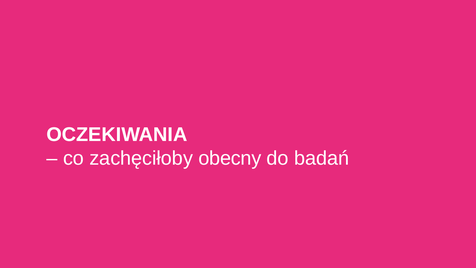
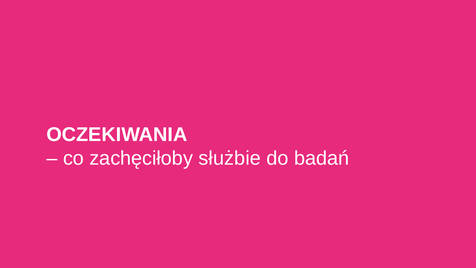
obecny: obecny -> służbie (230, 158)
